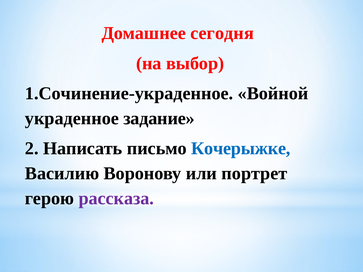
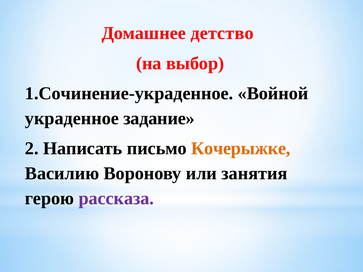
сегодня: сегодня -> детство (222, 33)
Кочерыжке colour: blue -> orange (241, 149)
портрет: портрет -> занятия (254, 174)
